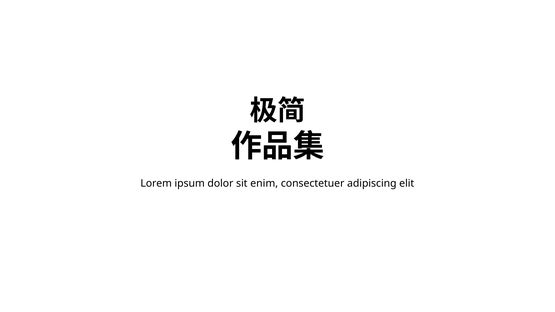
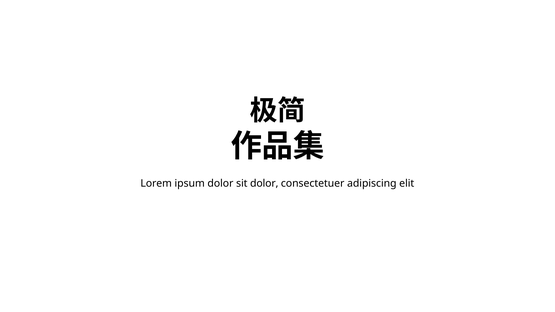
sit enim: enim -> dolor (264, 184)
